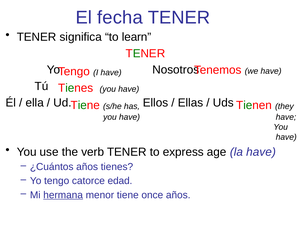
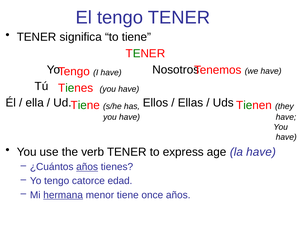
El fecha: fecha -> tengo (120, 18)
to learn: learn -> tiene (137, 37)
años underline: none -> present (87, 167)
